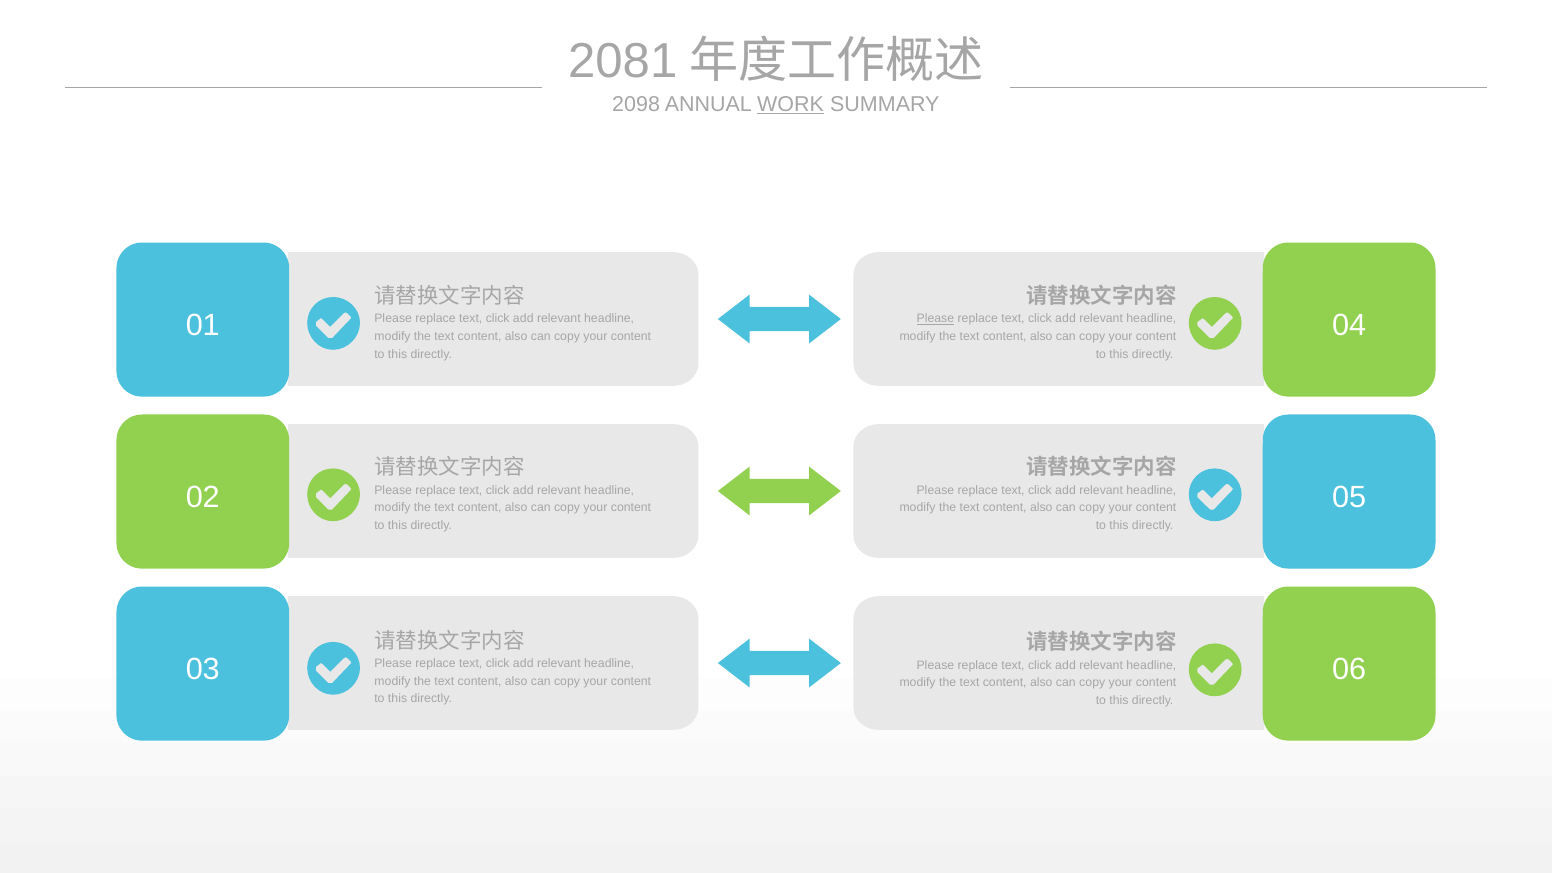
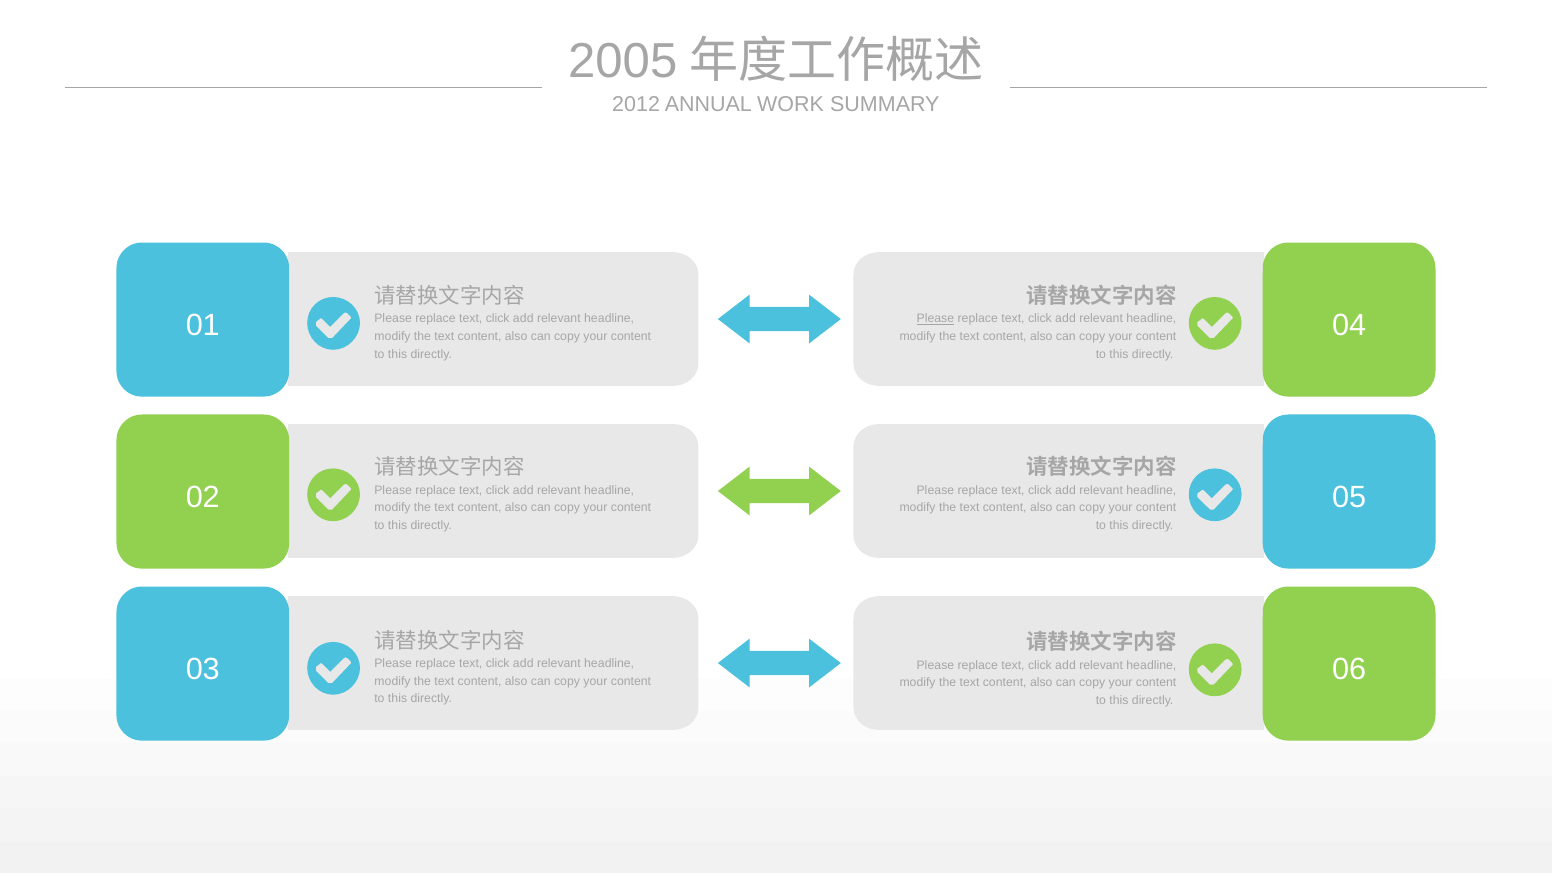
2081: 2081 -> 2005 (623, 61)
2098: 2098 -> 2012 (636, 104)
WORK underline: present -> none (791, 104)
